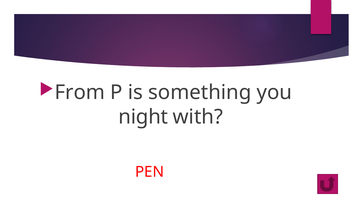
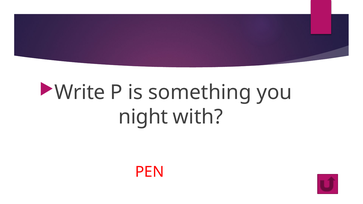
From: From -> Write (80, 93)
